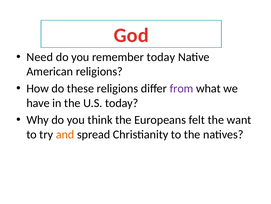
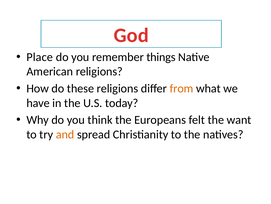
Need: Need -> Place (40, 57)
remember today: today -> things (161, 57)
from colour: purple -> orange (181, 88)
